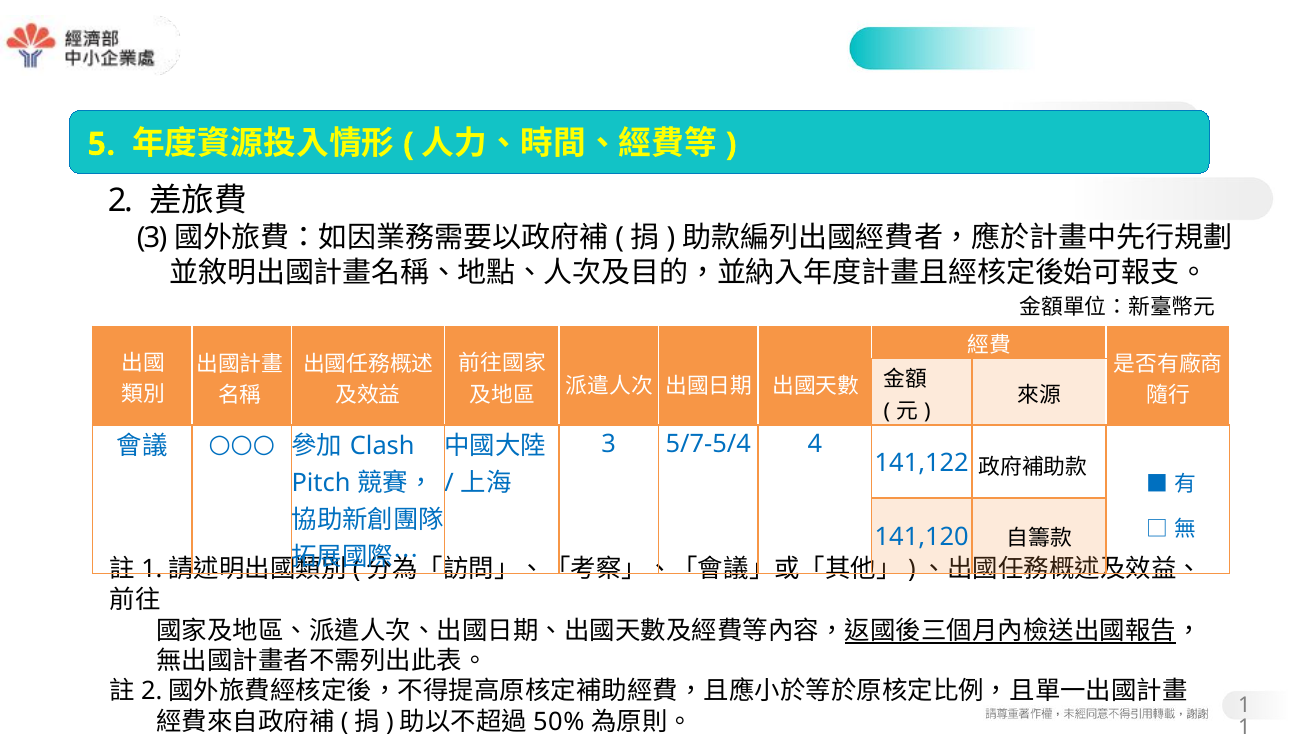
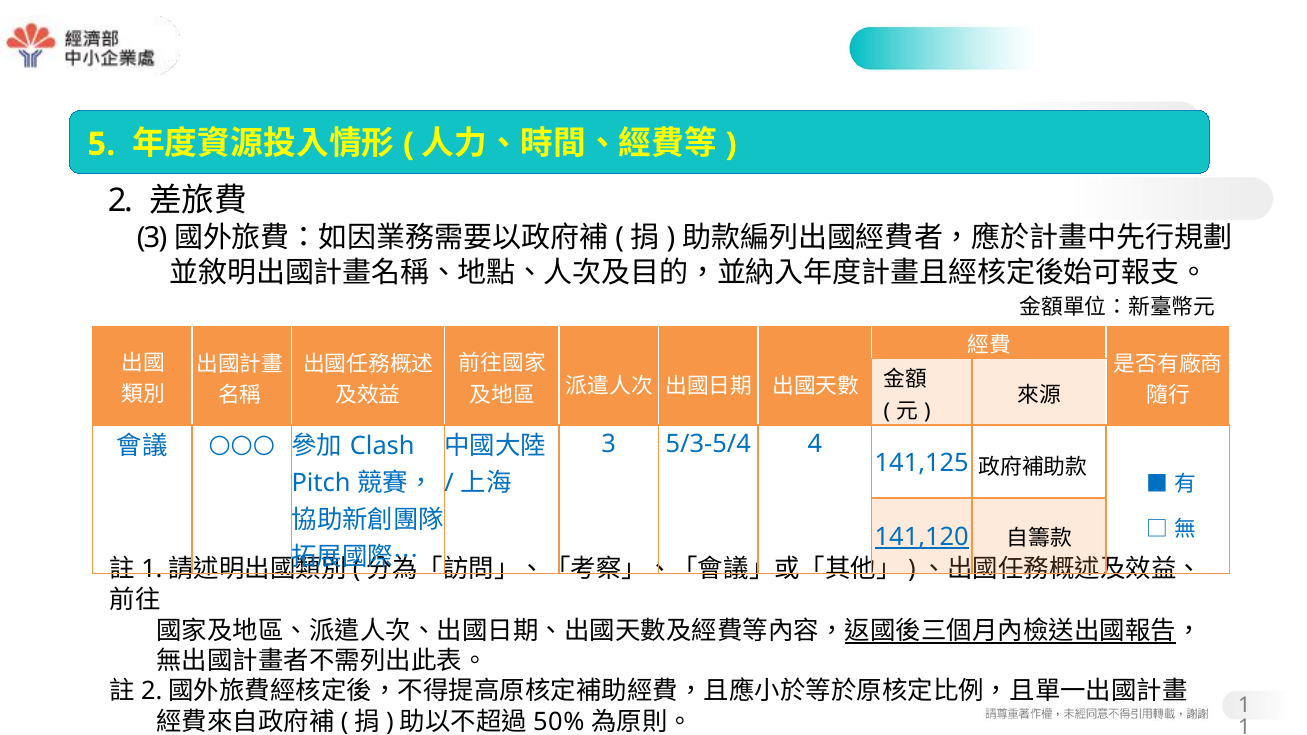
5/7-5/4: 5/7-5/4 -> 5/3-5/4 (708, 444)
141,122: 141,122 -> 141,125 (922, 463)
141,120 underline: none -> present (922, 537)
